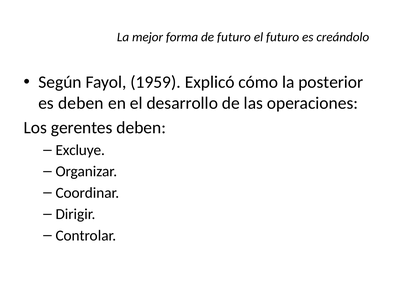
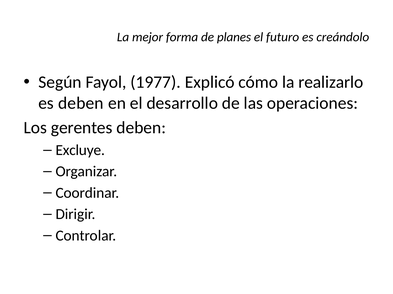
de futuro: futuro -> planes (234, 37)
1959: 1959 -> 1977 (156, 82)
posterior: posterior -> realizarlo (331, 82)
